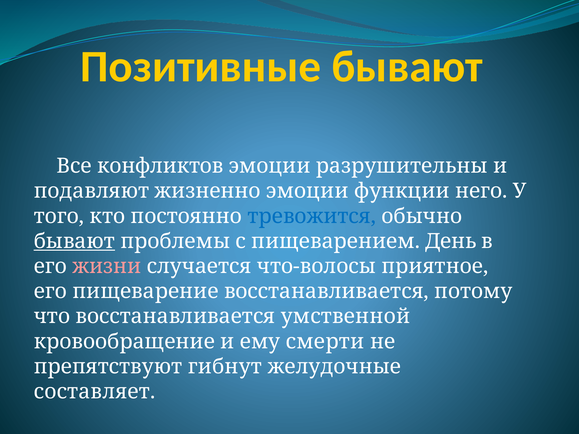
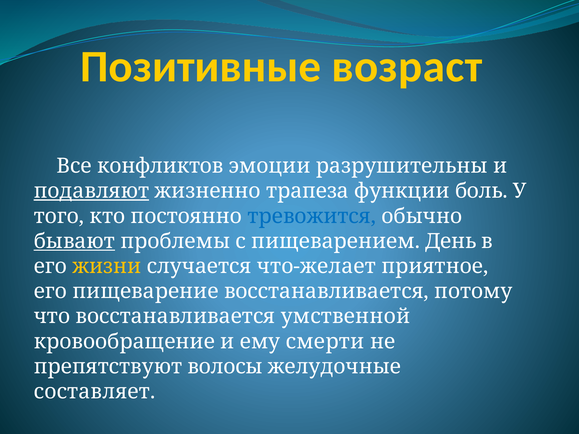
Позитивные бывают: бывают -> возраст (407, 67)
подавляют underline: none -> present (91, 191)
жизненно эмоции: эмоции -> трапеза (308, 191)
него: него -> боль (481, 191)
жизни colour: pink -> yellow (107, 266)
что-волосы: что-волосы -> что-желает (316, 266)
гибнут: гибнут -> волосы (225, 367)
